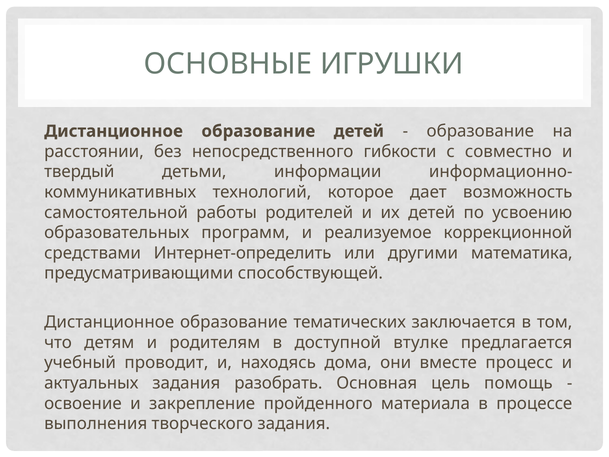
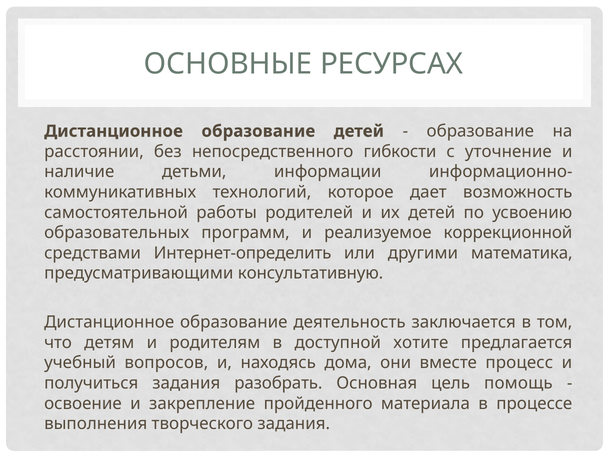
ИГРУШКИ: ИГРУШКИ -> РЕСУРСАХ (392, 64)
совместно: совместно -> уточнение (508, 151)
твердый: твердый -> наличие (79, 172)
способствующей: способствующей -> консультативную (311, 273)
тематических: тематических -> деятельность (350, 322)
втулке: втулке -> хотите (421, 342)
проводит: проводит -> вопросов (166, 363)
актуальных: актуальных -> получиться (91, 383)
